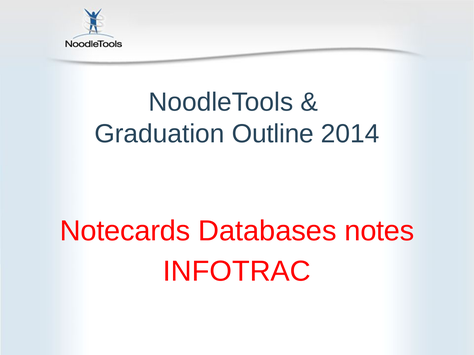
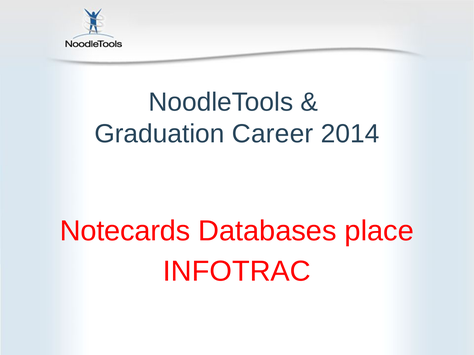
Outline: Outline -> Career (273, 134)
notes: notes -> place (379, 231)
